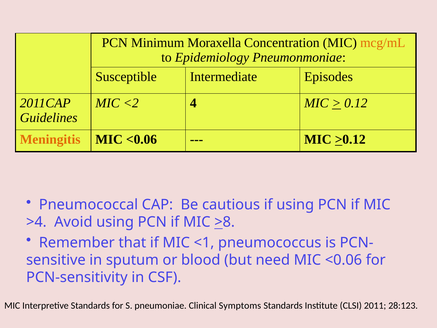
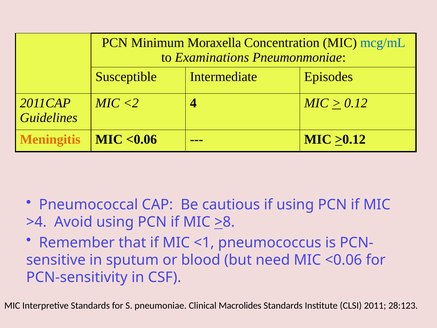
mcg/mL colour: orange -> blue (383, 43)
Epidemiology: Epidemiology -> Examinations (212, 58)
Symptoms: Symptoms -> Macrolides (240, 305)
